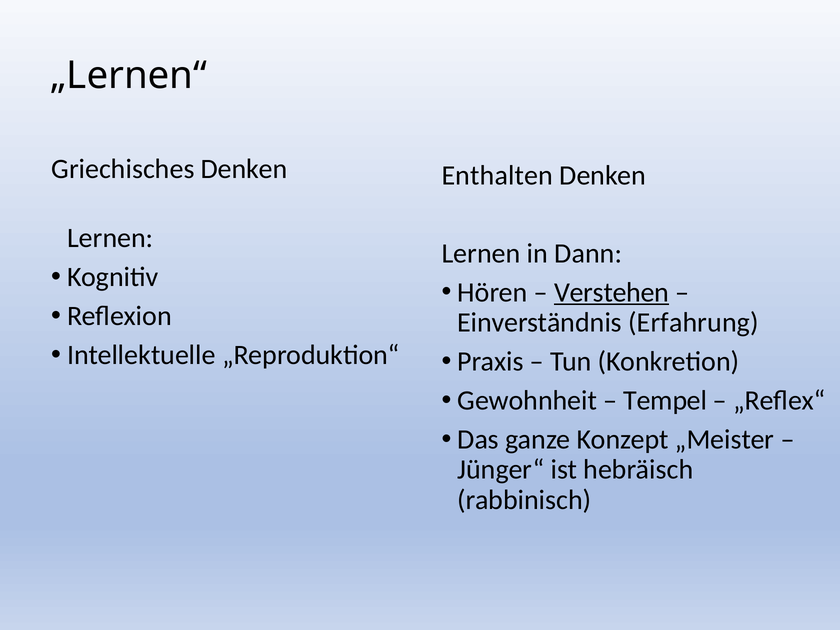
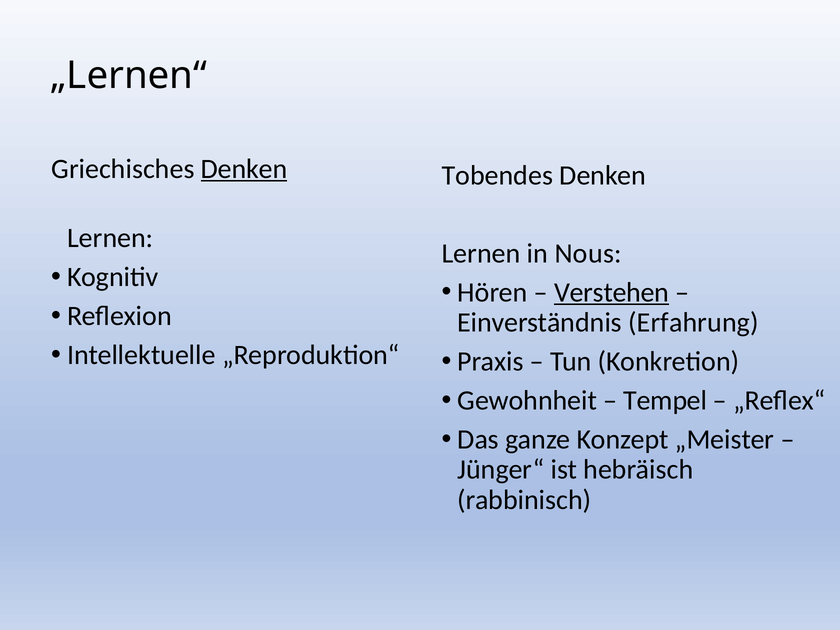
Denken underline: none -> present (244, 169)
Enthalten: Enthalten -> Tobendes (497, 175)
Dann: Dann -> Nous (588, 253)
